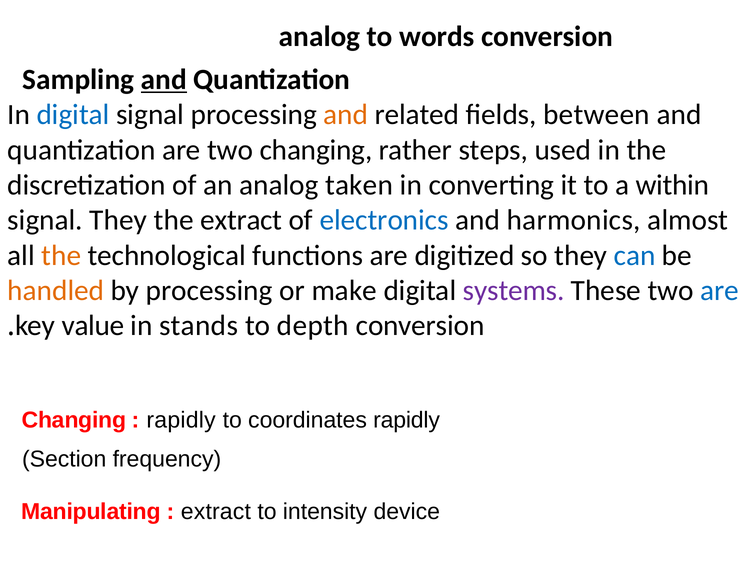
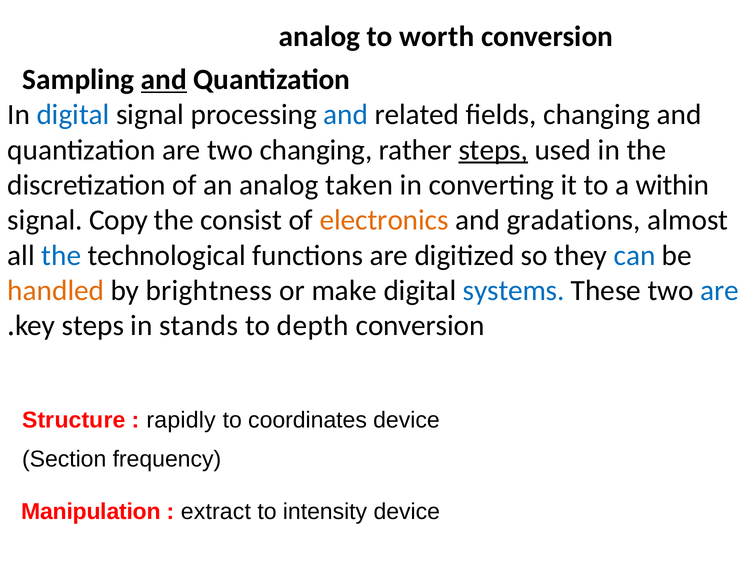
words: words -> worth (437, 36)
and colour: orange -> blue (346, 115)
fields between: between -> changing (597, 115)
steps underline: none -> present (493, 150)
signal They: They -> Copy (119, 220)
the extract: extract -> consist (241, 220)
electronics colour: blue -> orange (384, 220)
harmonics: harmonics -> gradations (574, 220)
the colour: orange -> blue (61, 256)
by processing: processing -> brightness (209, 291)
systems colour: purple -> blue (514, 291)
key value: value -> steps (93, 326)
Changing: Changing -> Structure (74, 421)
coordinates rapidly: rapidly -> device (406, 421)
Manipulating: Manipulating -> Manipulation (91, 512)
